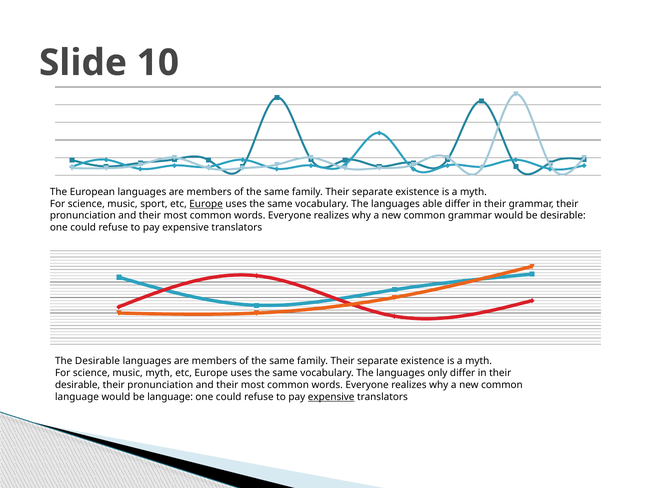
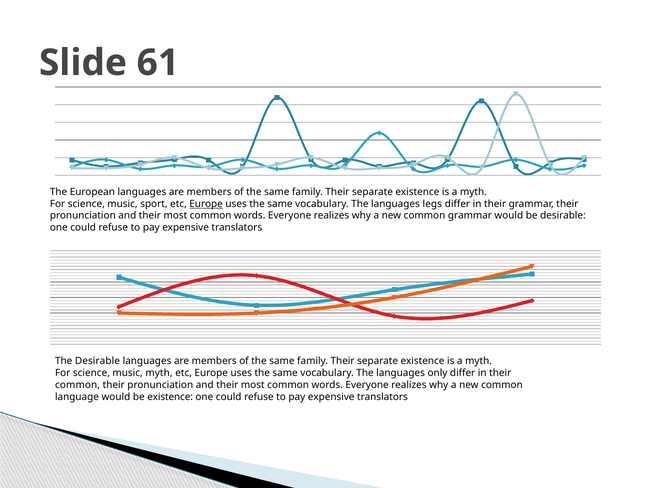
10: 10 -> 61 (158, 63)
able: able -> legs (432, 204)
desirable: desirable -> common (78, 385)
be language: language -> existence (170, 397)
expensive underline: present -> none (331, 397)
